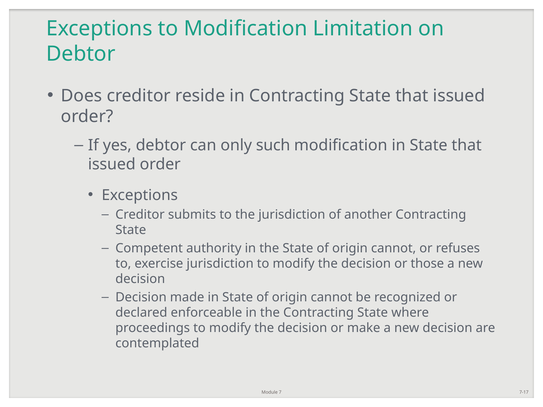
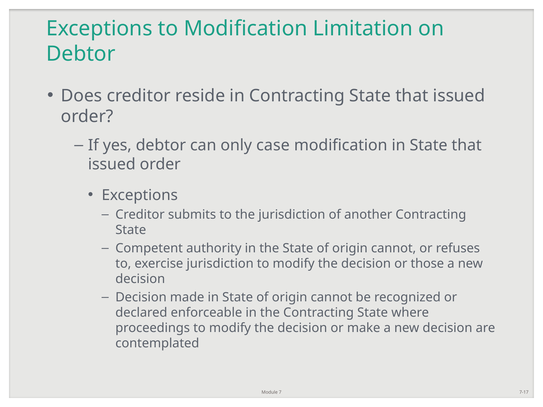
such: such -> case (273, 145)
